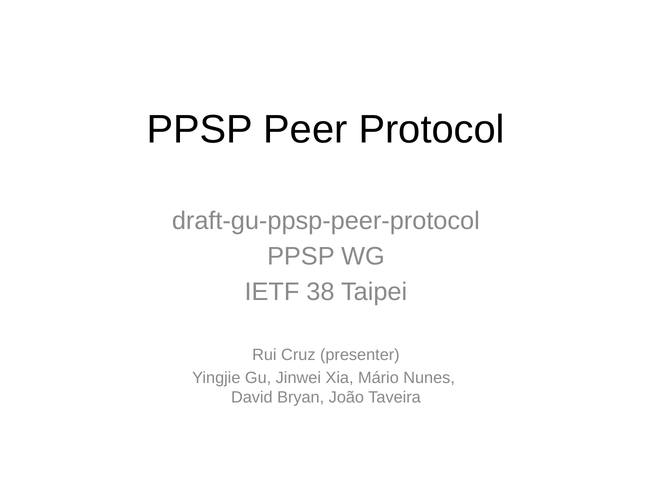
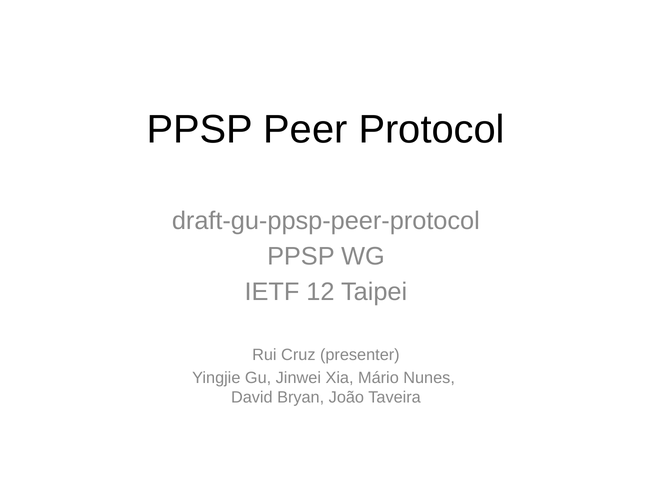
38: 38 -> 12 (320, 292)
